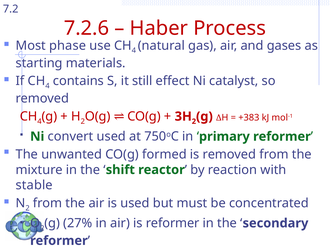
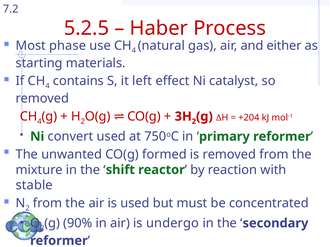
7.2.6: 7.2.6 -> 5.2.5 (86, 28)
gases: gases -> either (284, 46)
still: still -> left (142, 81)
+383: +383 -> +204 (249, 118)
27%: 27% -> 90% (78, 224)
is reformer: reformer -> undergo (173, 224)
